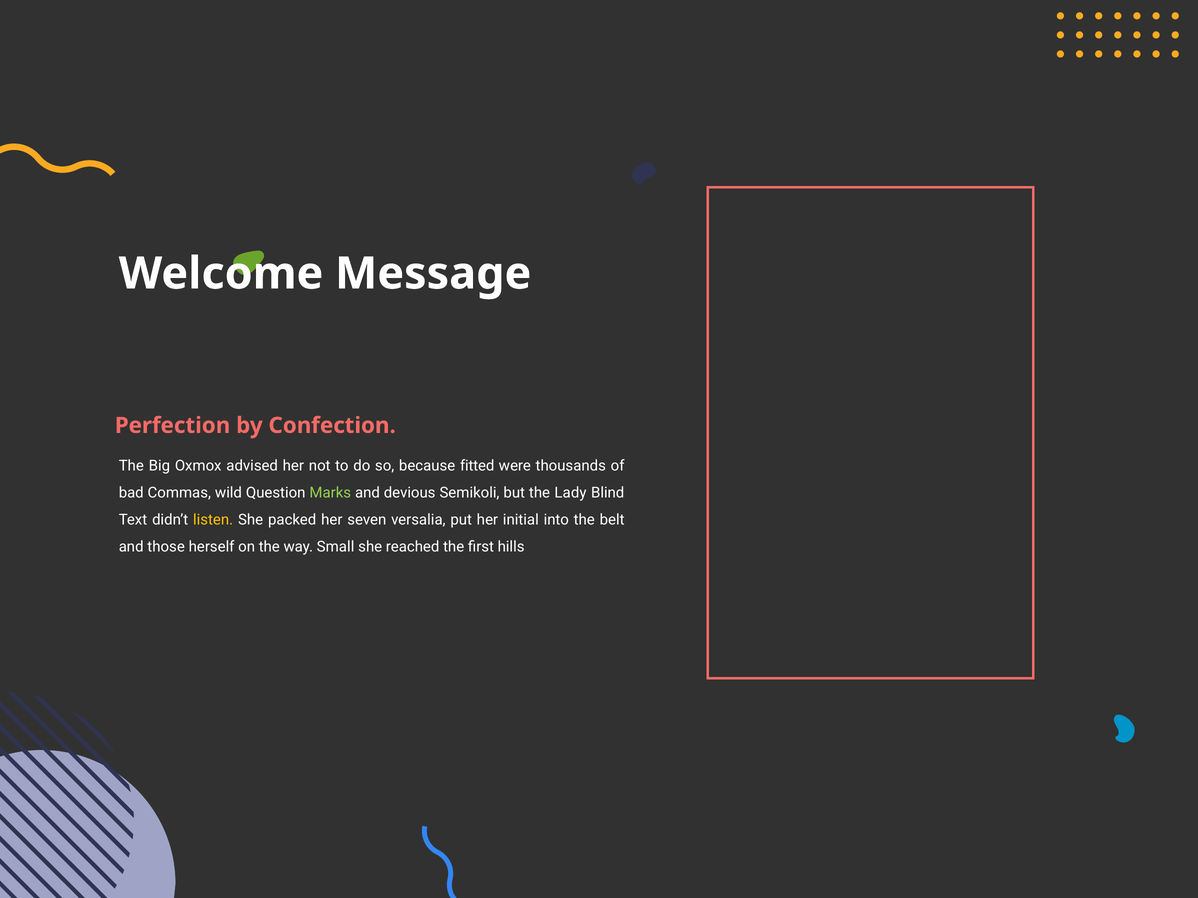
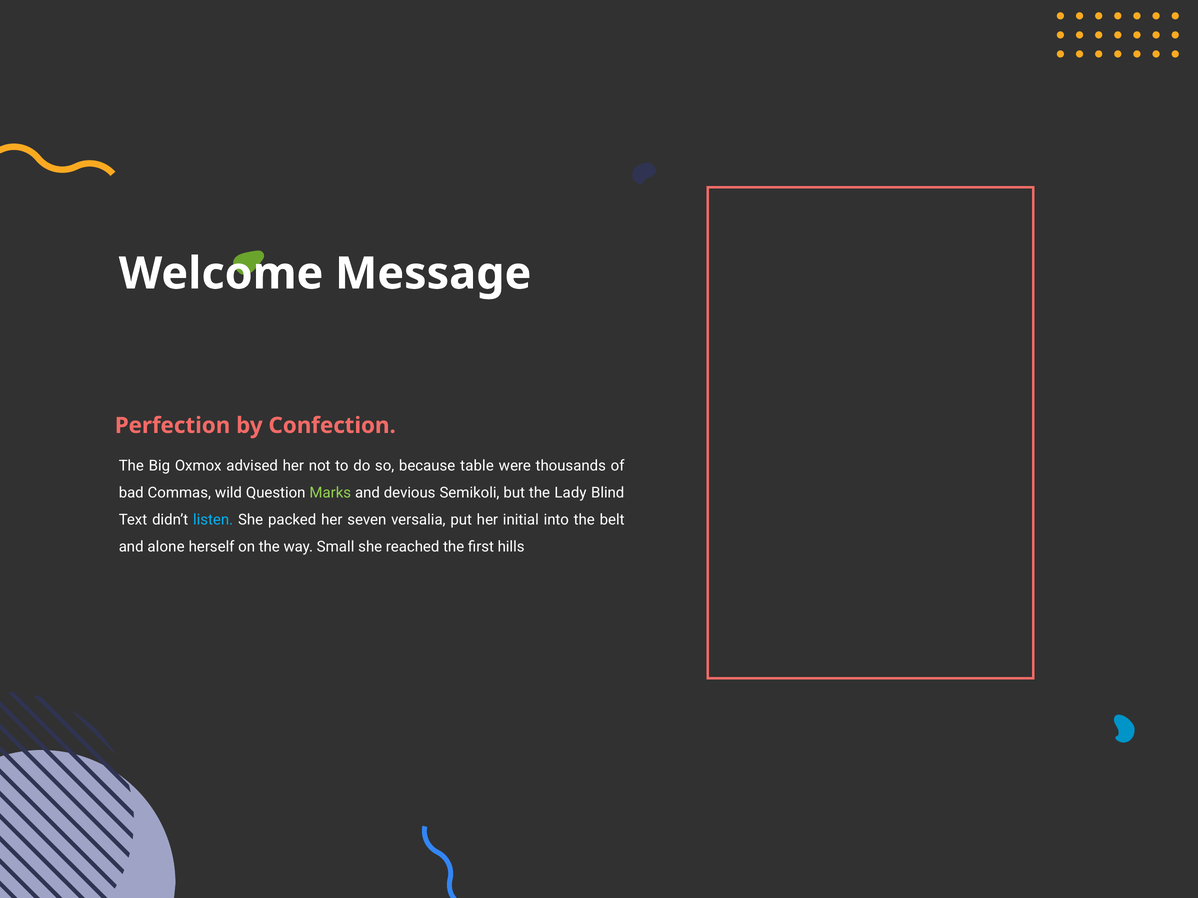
fitted: fitted -> table (477, 466)
listen colour: yellow -> light blue (213, 520)
those: those -> alone (166, 547)
